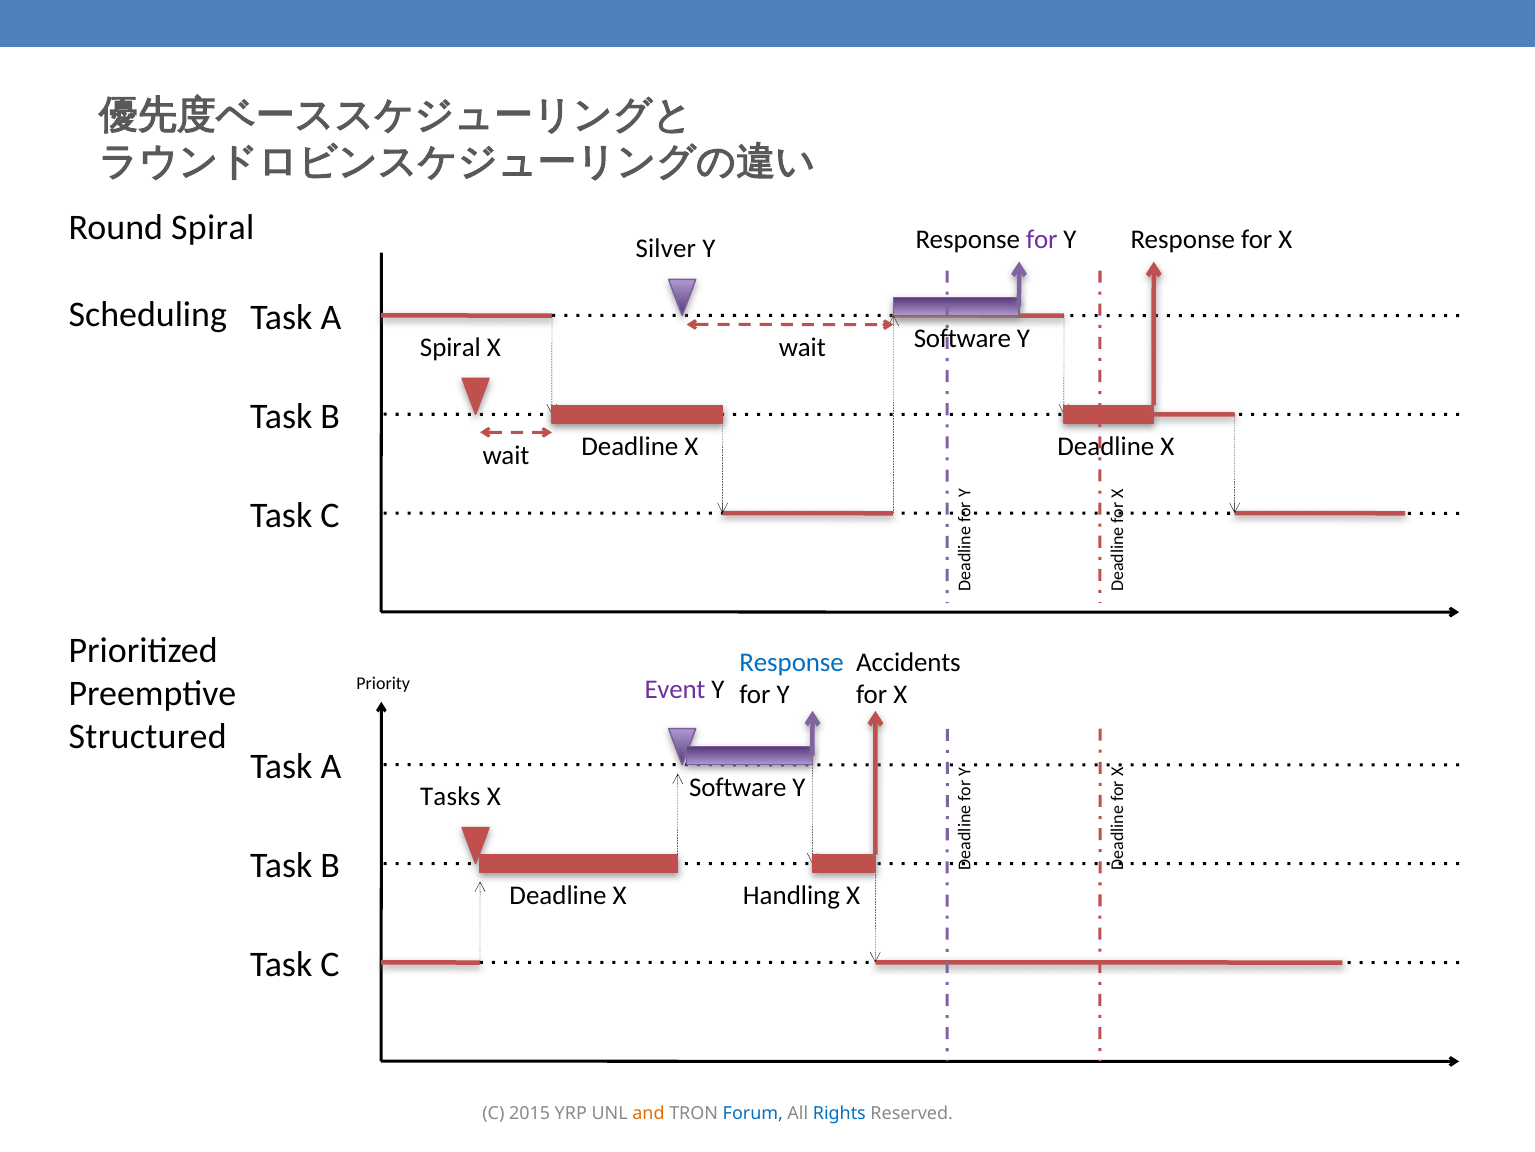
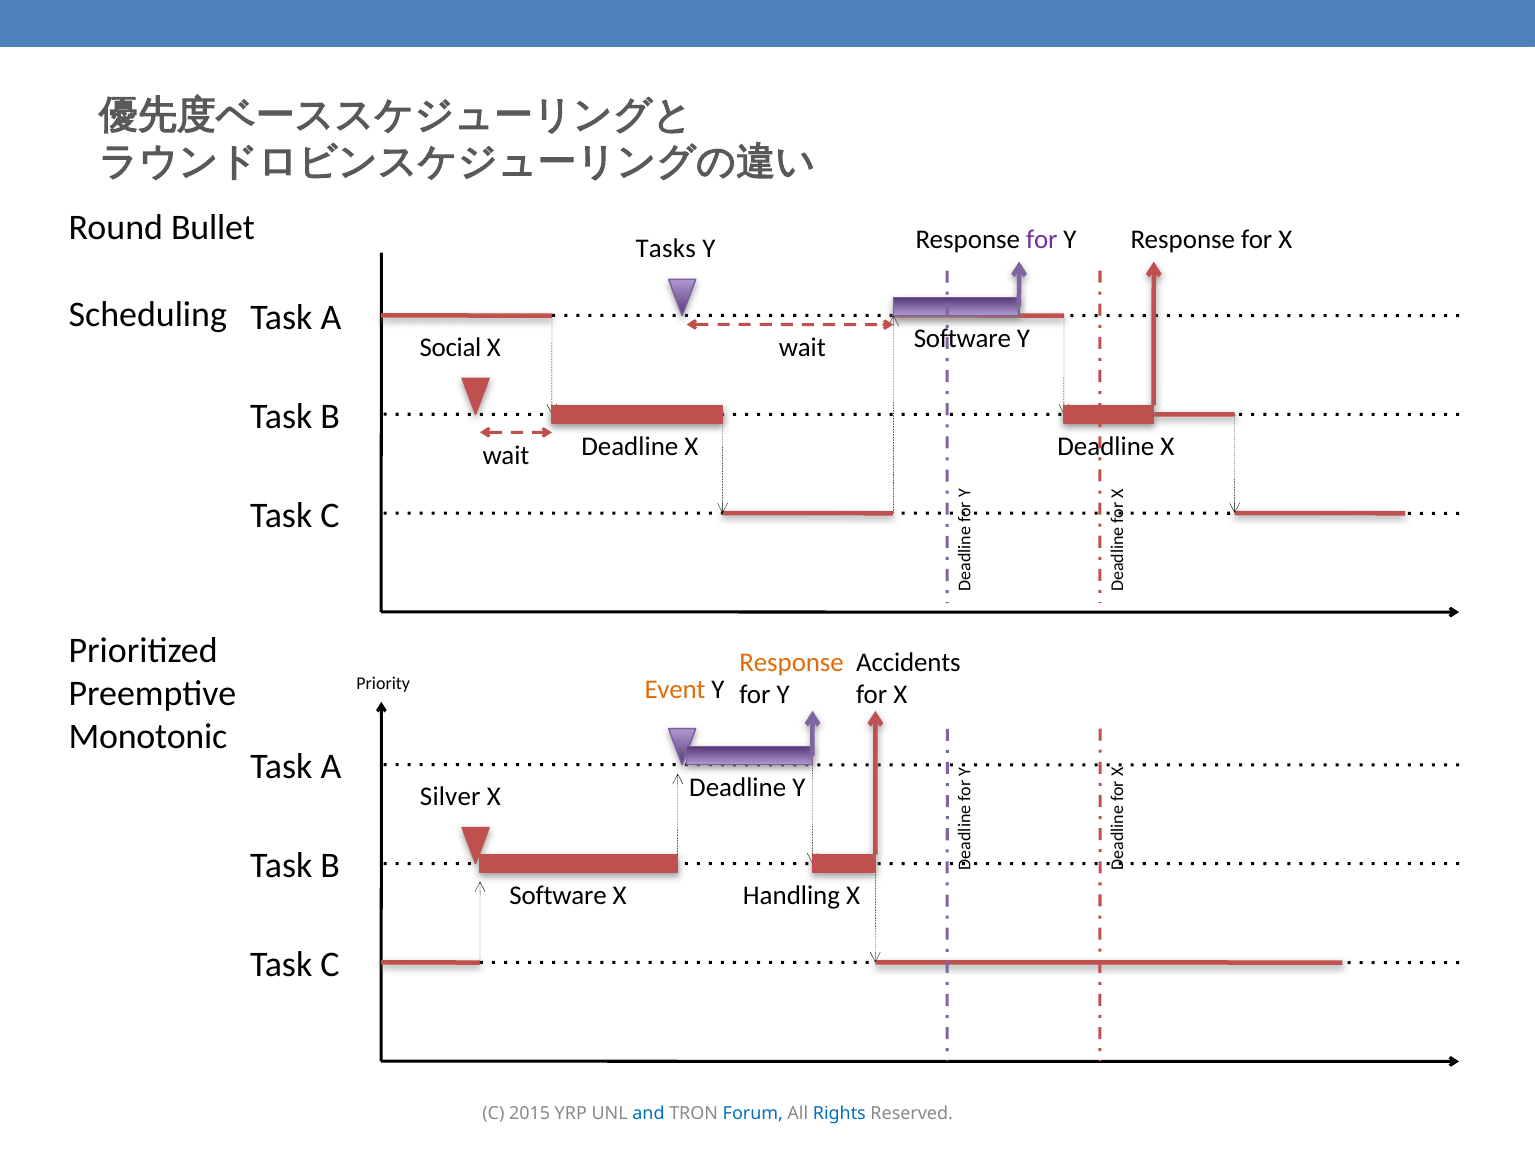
Round Spiral: Spiral -> Bullet (213, 228)
Silver: Silver -> Tasks (666, 249)
Spiral: Spiral -> Social (450, 348)
Response colour: blue -> orange (792, 662)
Event colour: purple -> orange (675, 689)
Structured: Structured -> Monotonic (148, 736)
Software: Software -> Deadline (738, 788)
Tasks: Tasks -> Silver (450, 797)
Deadline: Deadline -> Software (558, 896)
and colour: orange -> blue (648, 1113)
